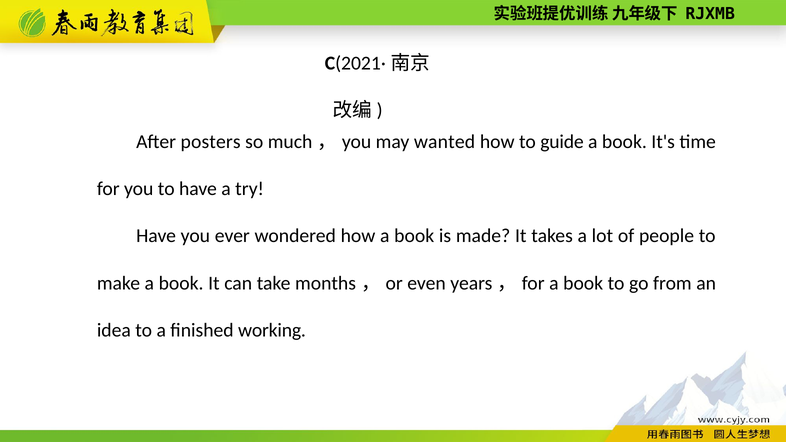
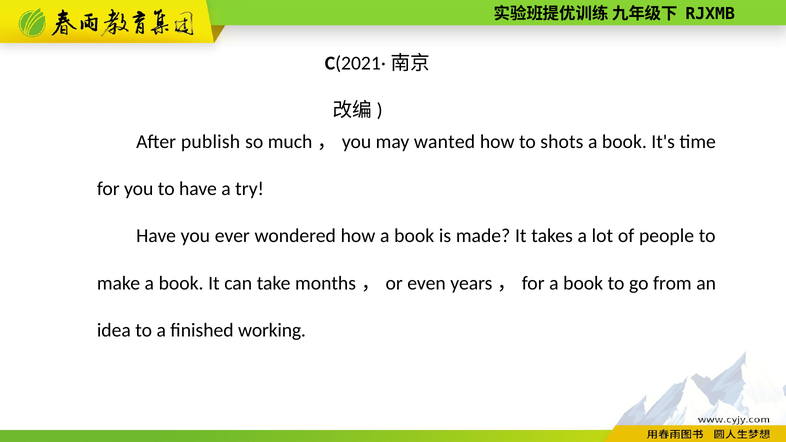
posters: posters -> publish (211, 142)
guide: guide -> shots (562, 142)
